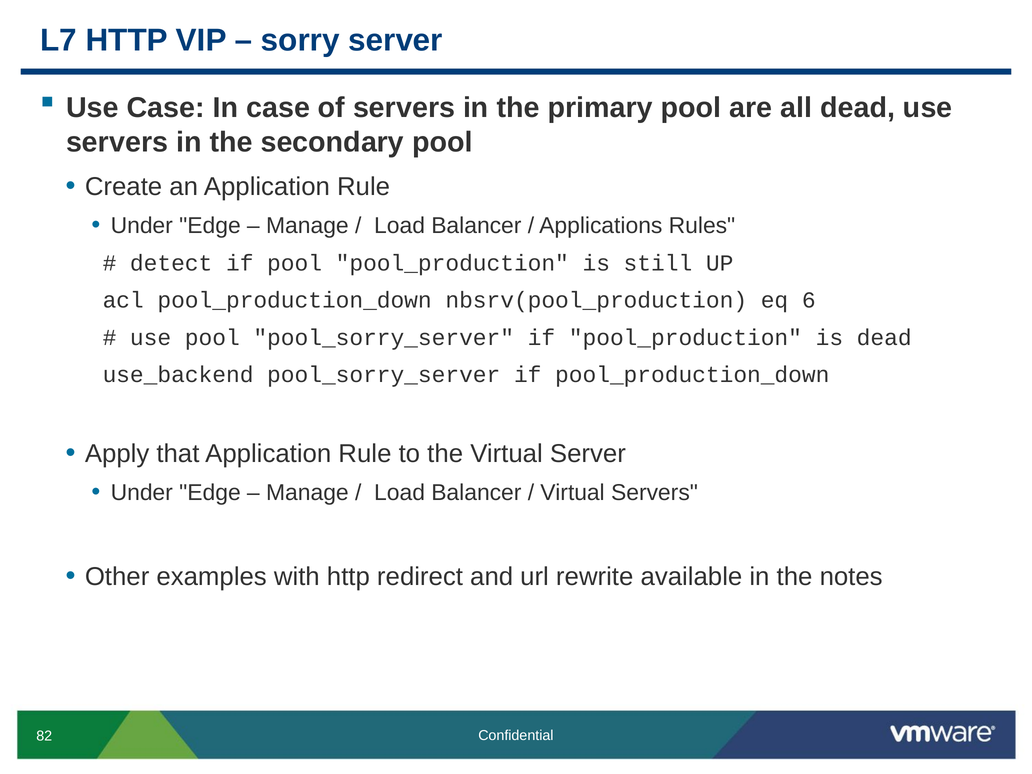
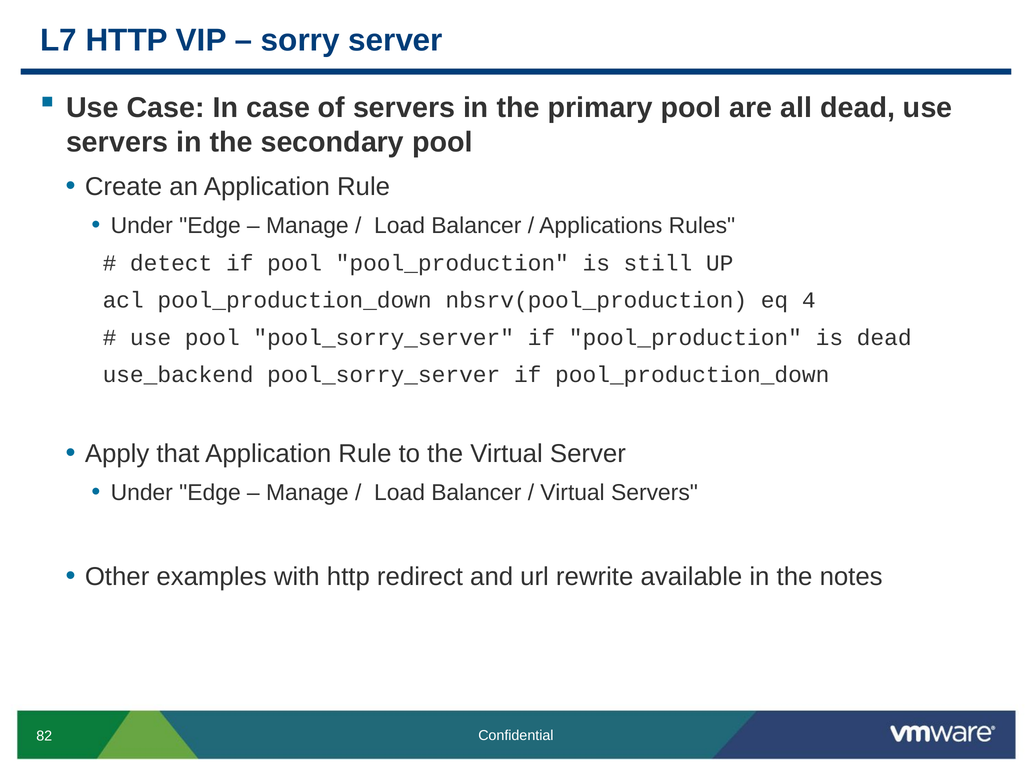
6: 6 -> 4 (809, 300)
